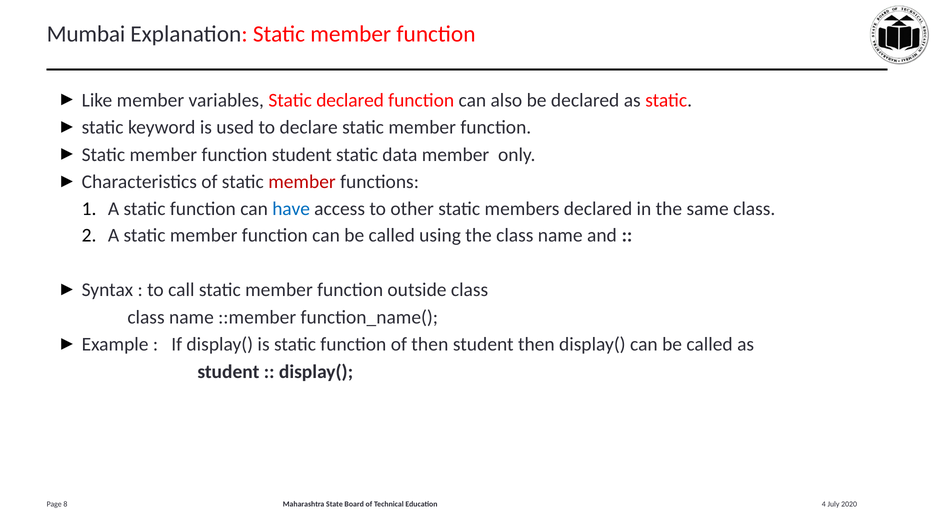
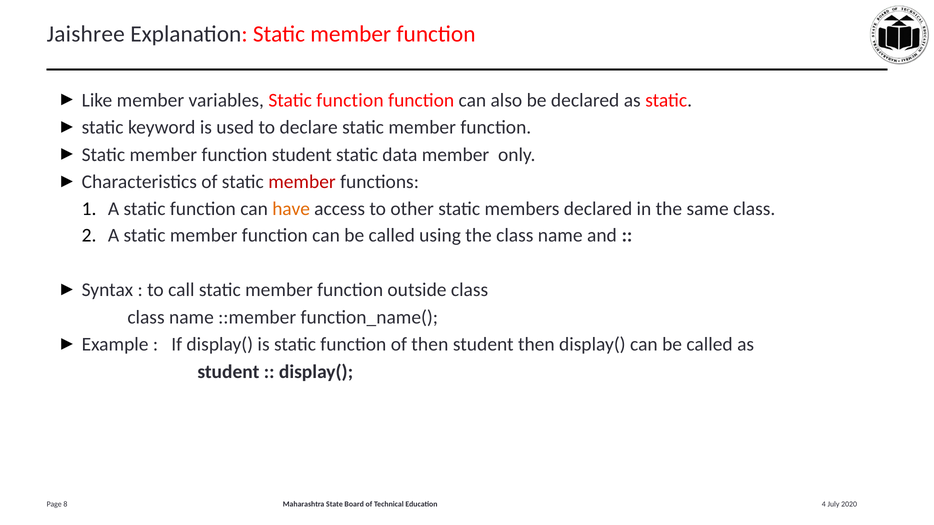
Mumbai: Mumbai -> Jaishree (86, 34)
variables Static declared: declared -> function (350, 100)
have colour: blue -> orange (291, 209)
